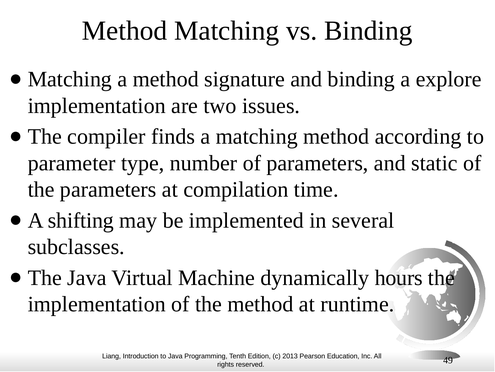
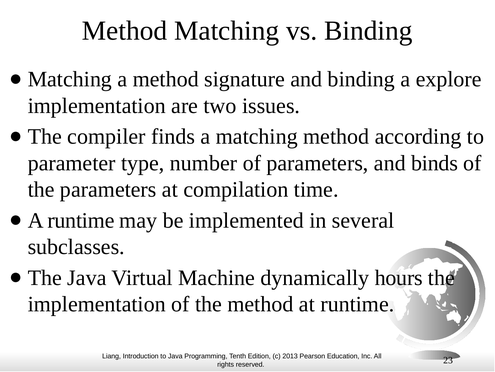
static: static -> binds (435, 163)
shifting: shifting -> runtime (81, 220)
49: 49 -> 23 (448, 359)
